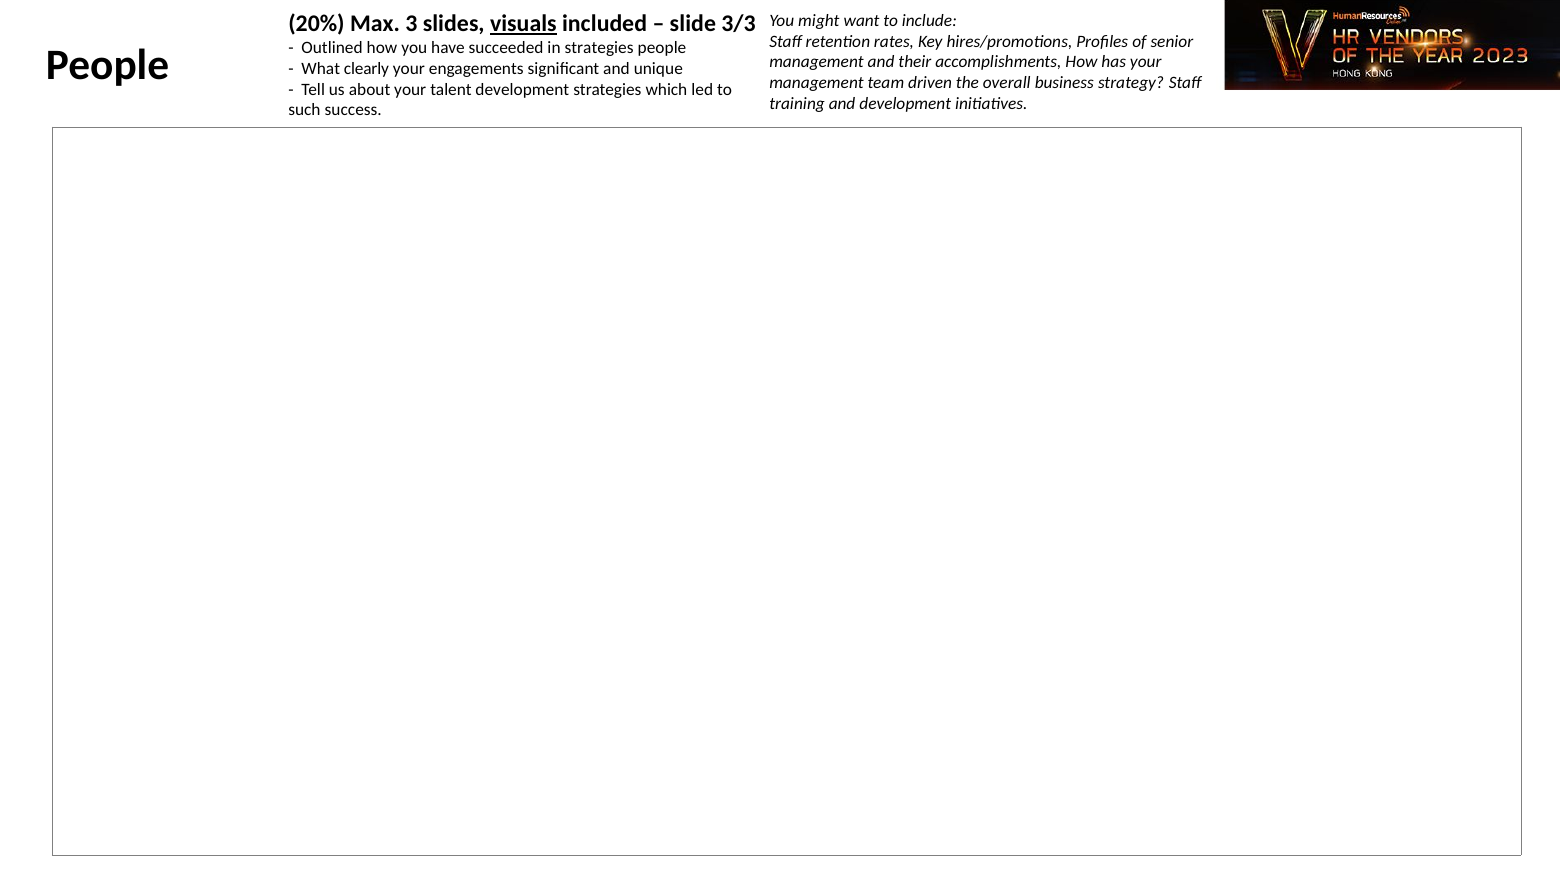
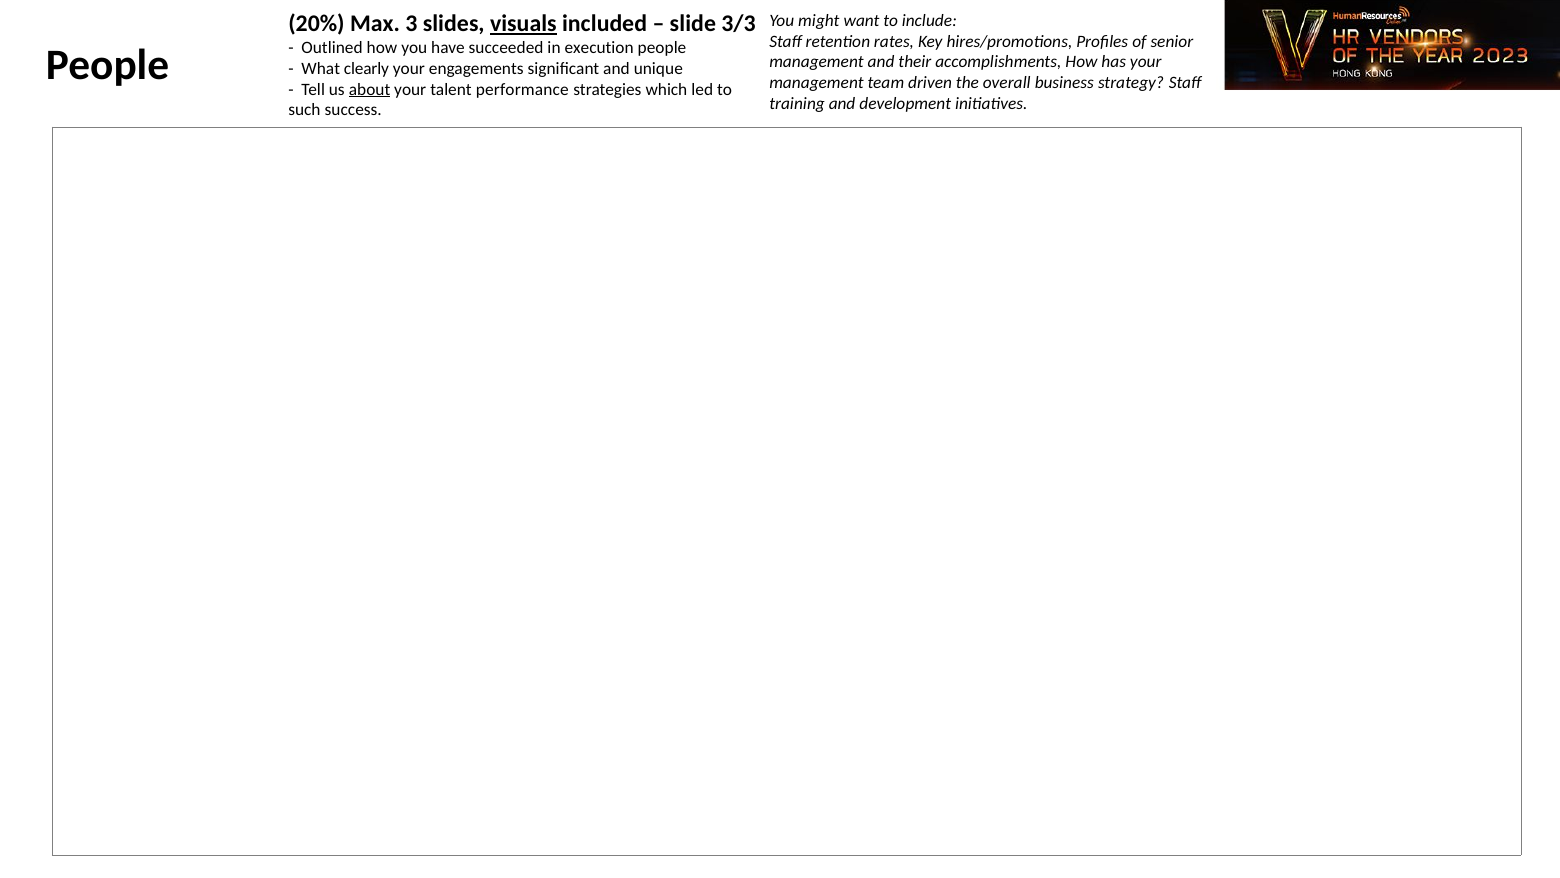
in strategies: strategies -> execution (599, 48)
about underline: none -> present (370, 89)
talent development: development -> performance (522, 89)
